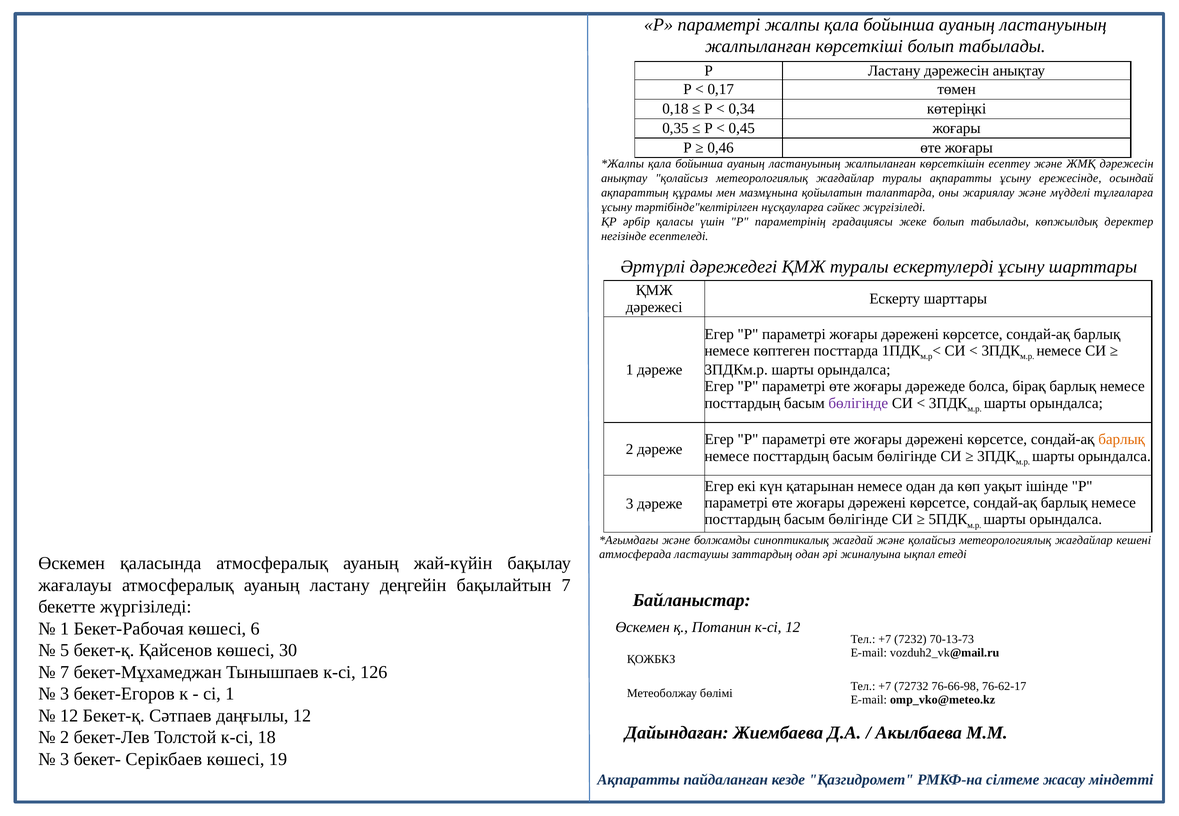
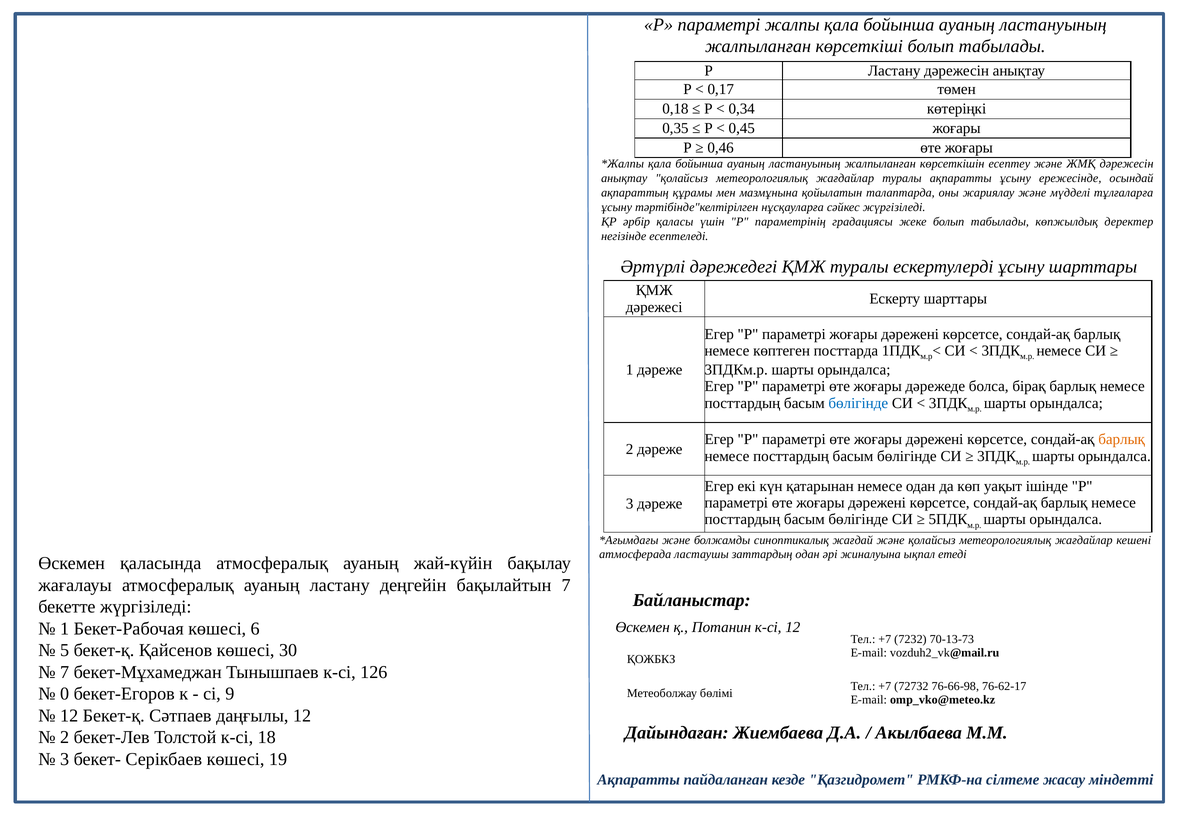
бөлігінде colour: purple -> blue (858, 403)
3: 3 -> 0 (65, 694)
сі 1: 1 -> 9 (230, 694)
